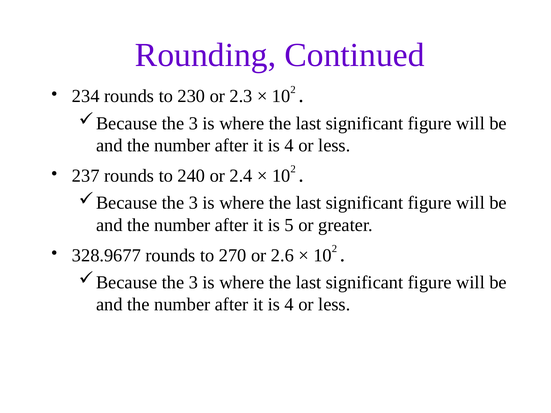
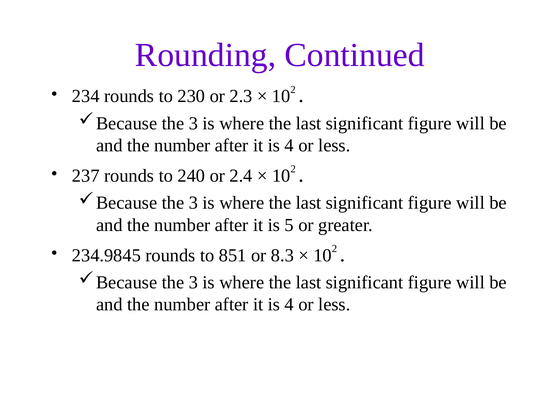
328.9677: 328.9677 -> 234.9845 (106, 255)
270: 270 -> 851 (233, 255)
2.6: 2.6 -> 8.3 (282, 255)
